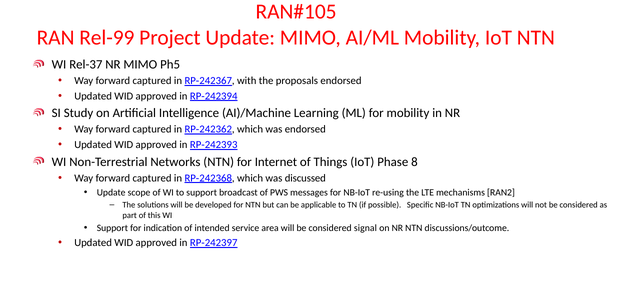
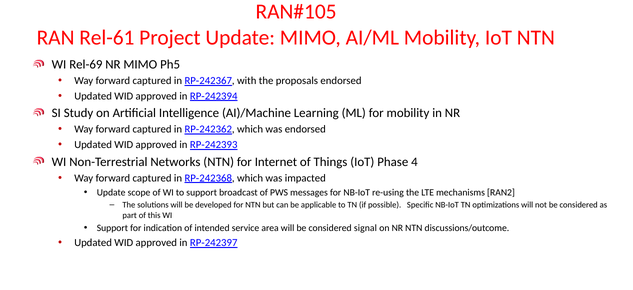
Rel-99: Rel-99 -> Rel-61 (107, 38)
Rel-37: Rel-37 -> Rel-69 (86, 64)
8: 8 -> 4 (414, 162)
discussed: discussed -> impacted (305, 178)
